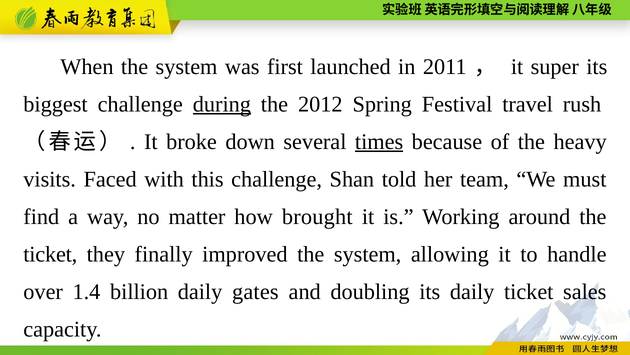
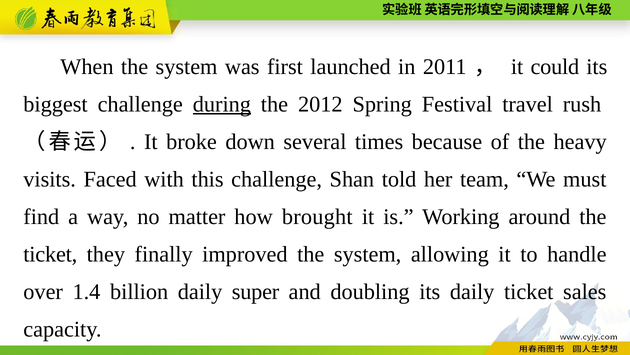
super: super -> could (555, 67)
times underline: present -> none (379, 142)
gates: gates -> super (256, 291)
